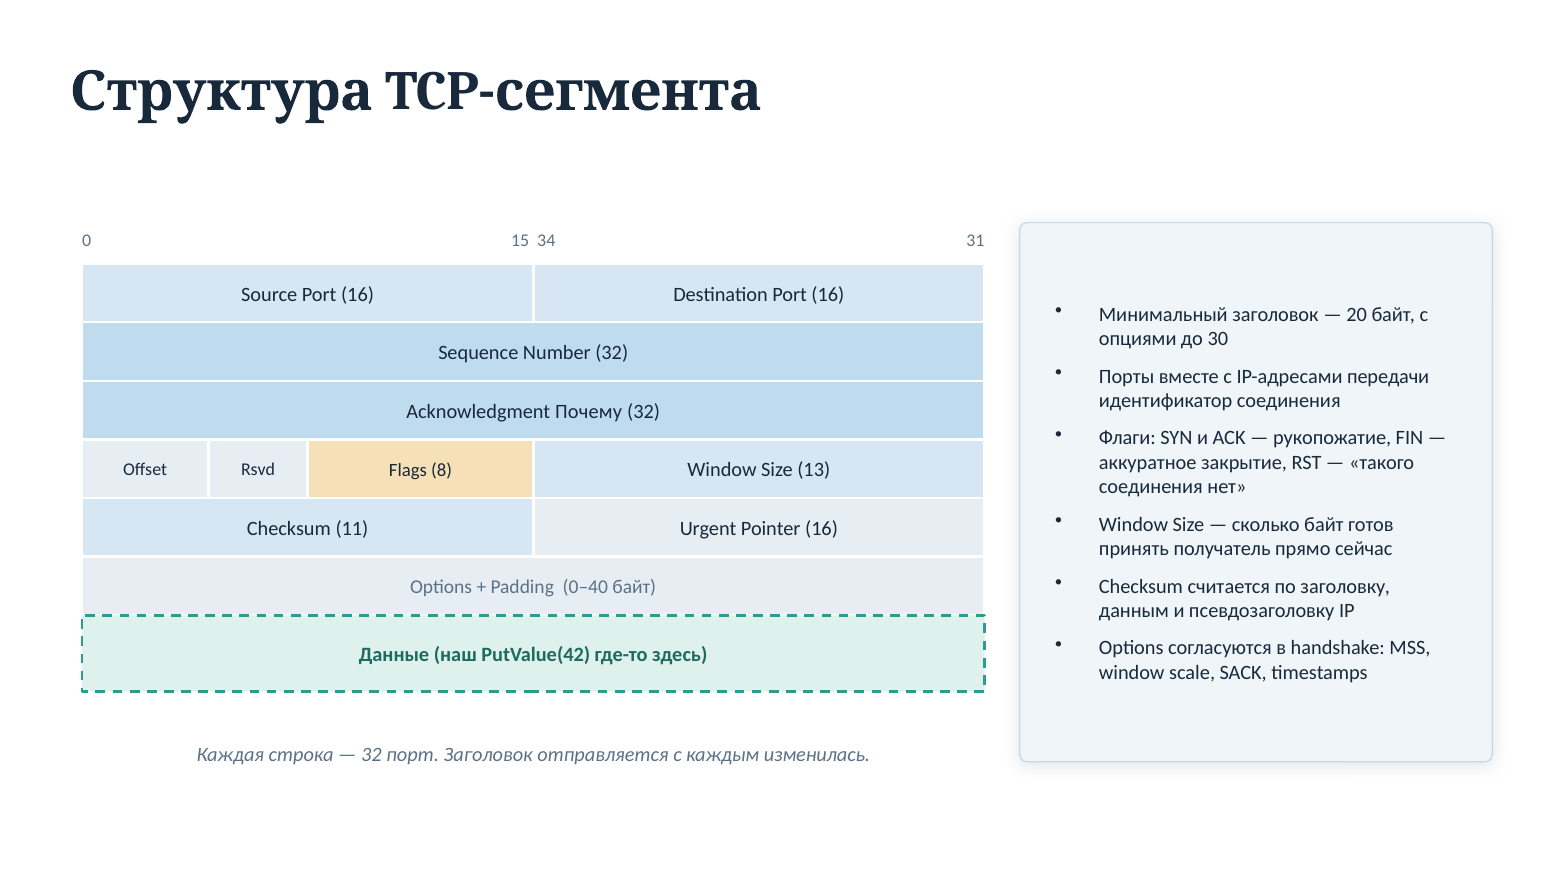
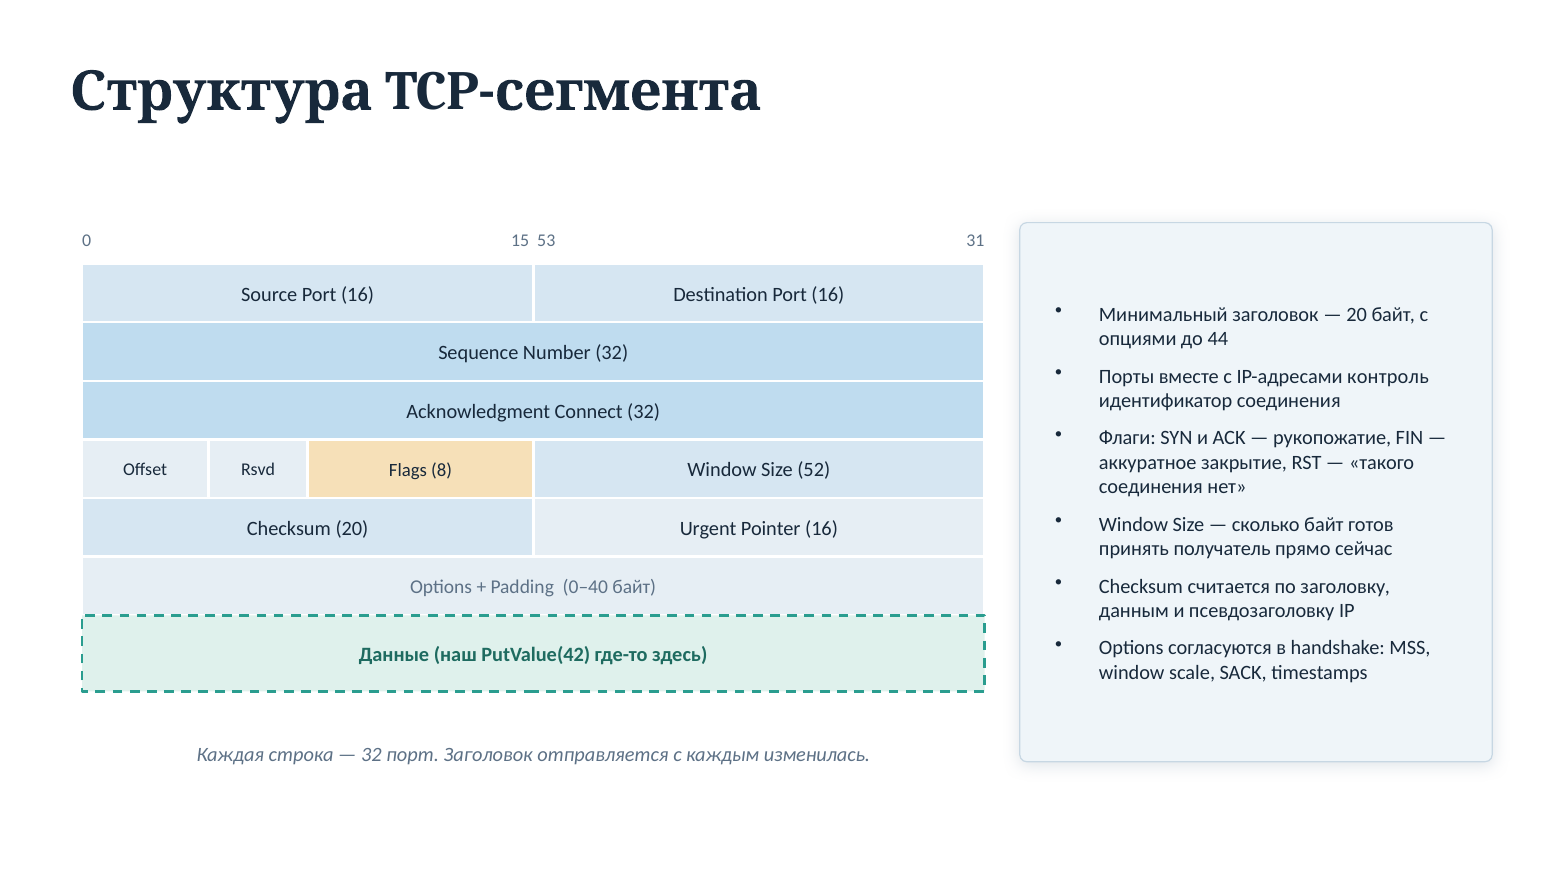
34: 34 -> 53 (546, 240)
30: 30 -> 44 (1218, 339)
передачи: передачи -> контроль (1388, 377)
Почему: Почему -> Connect (589, 412)
13: 13 -> 52 (814, 470)
Checksum 11: 11 -> 20 (352, 529)
